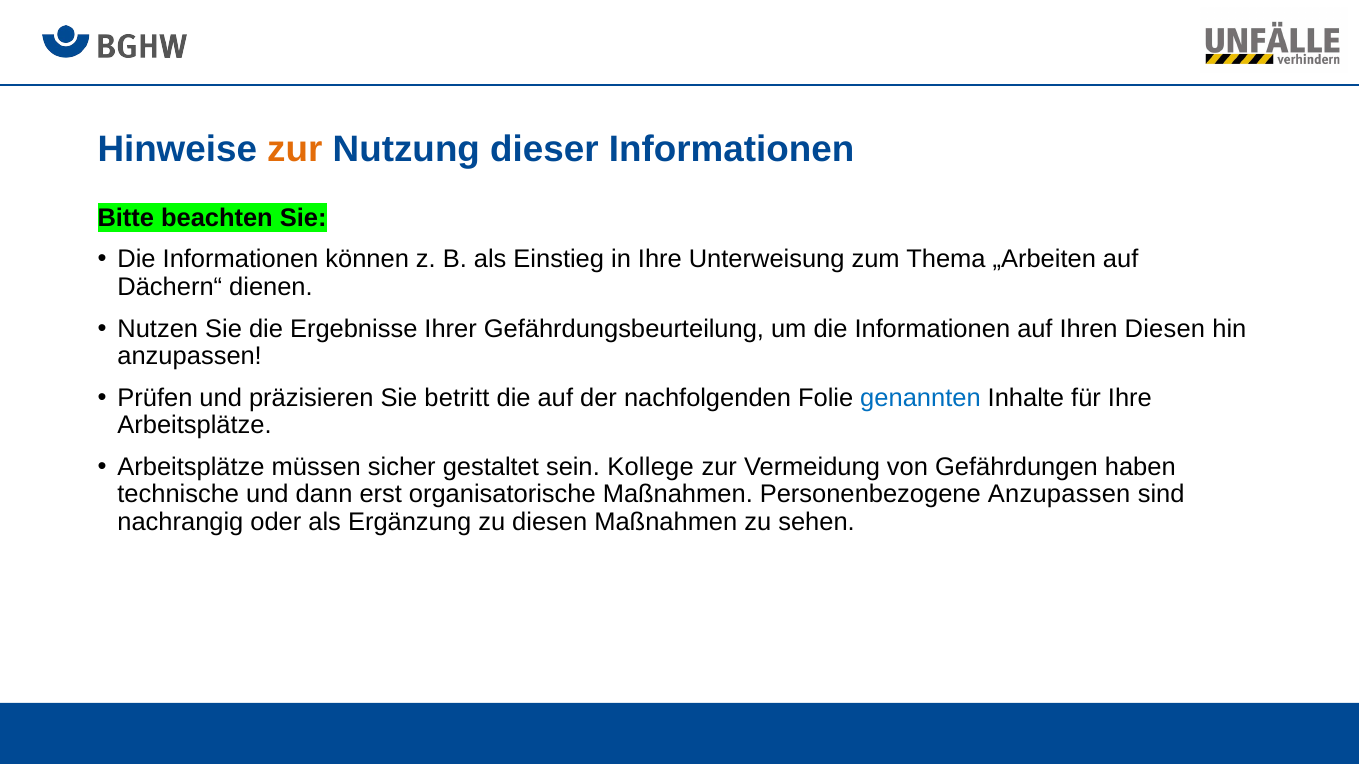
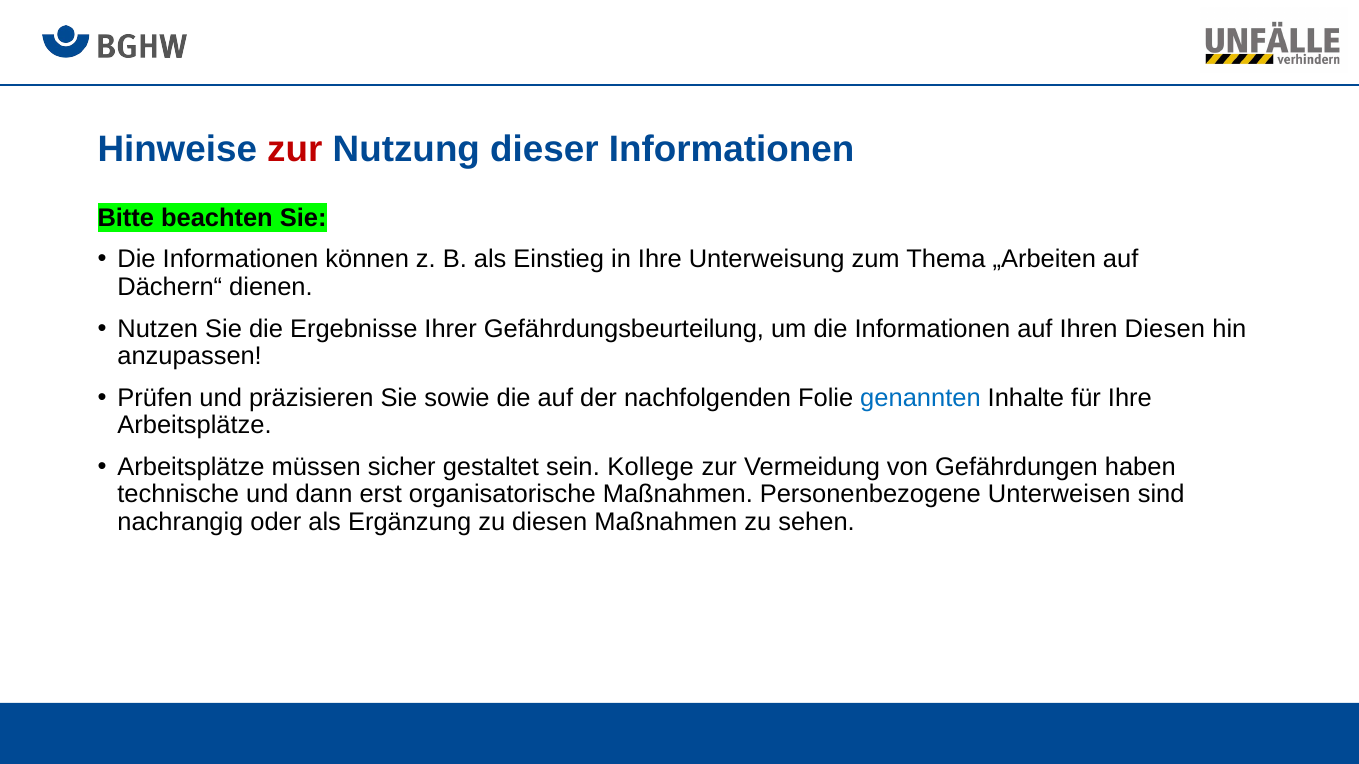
zur colour: orange -> red (295, 149)
betritt: betritt -> sowie (457, 398)
Personenbezogene Anzupassen: Anzupassen -> Unterweisen (1059, 495)
